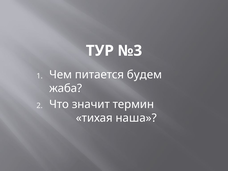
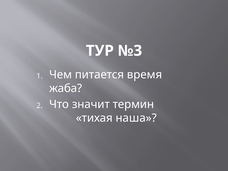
будем: будем -> время (145, 75)
